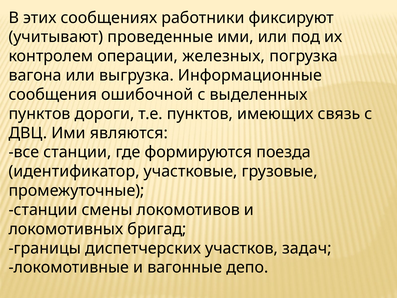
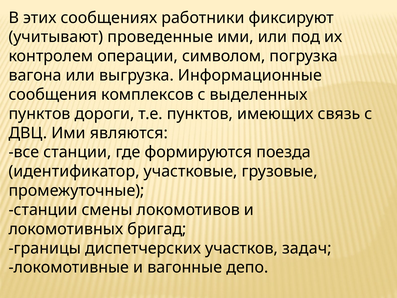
железных: железных -> символом (224, 56)
ошибочной: ошибочной -> комплексов (147, 94)
